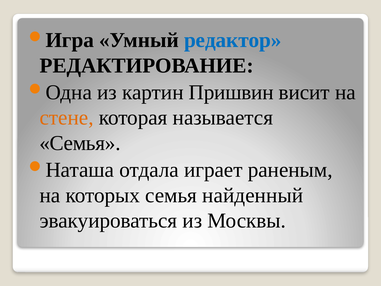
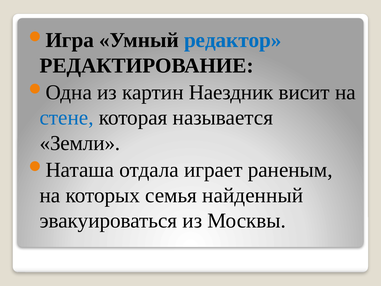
Пришвин: Пришвин -> Наездник (231, 92)
стене colour: orange -> blue (67, 118)
Семья: Семья -> Земли (80, 143)
